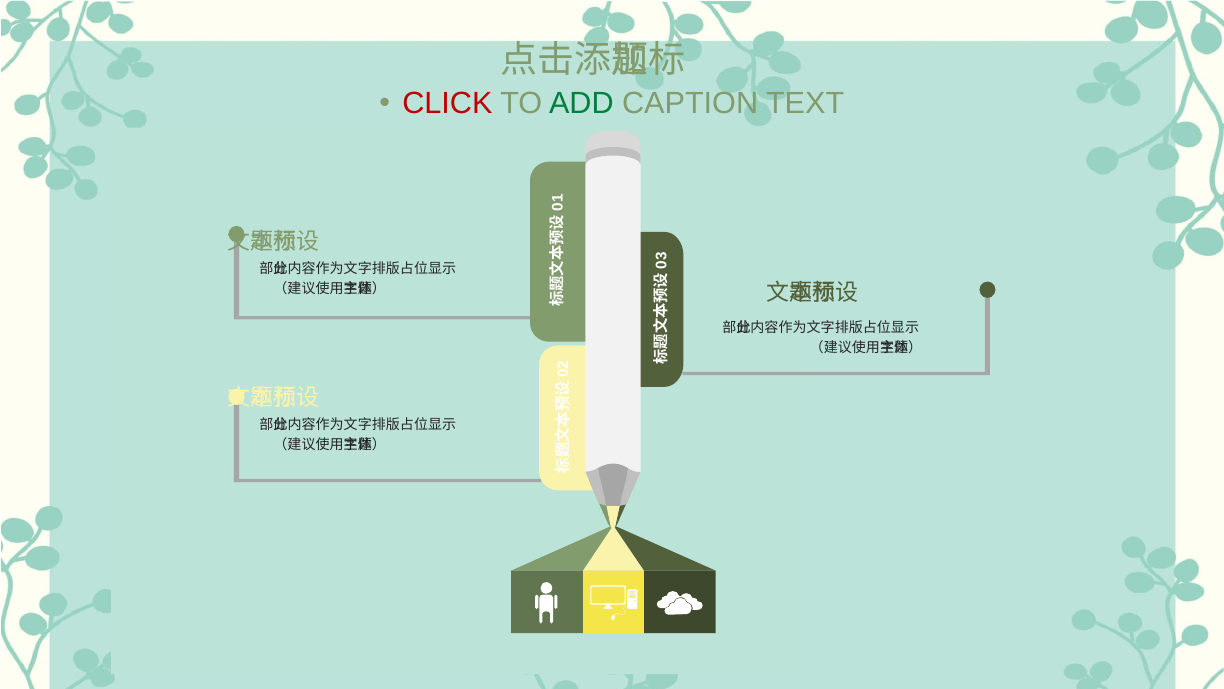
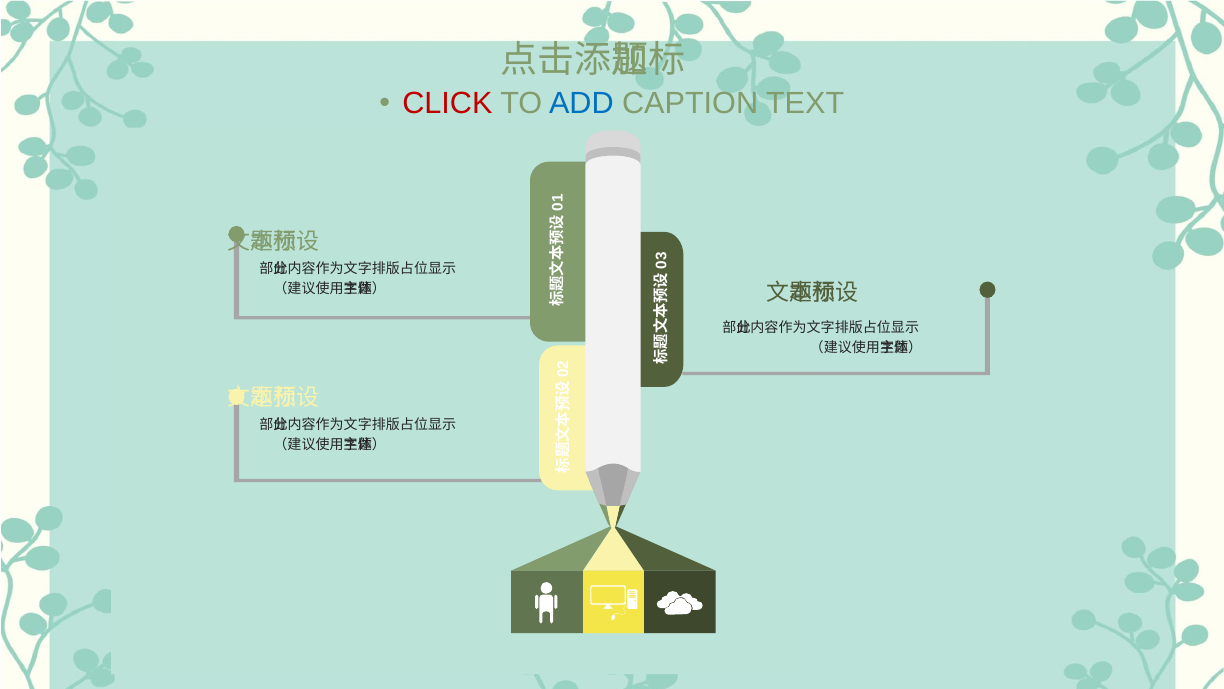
ADD colour: green -> blue (581, 104)
